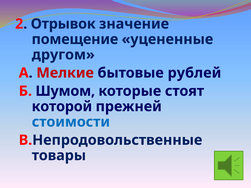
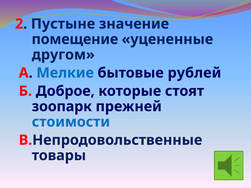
Отрывок: Отрывок -> Пустыне (63, 24)
Мелкие colour: red -> blue (65, 73)
Шумом: Шумом -> Доброе (65, 91)
которой: которой -> зоопарк (62, 107)
